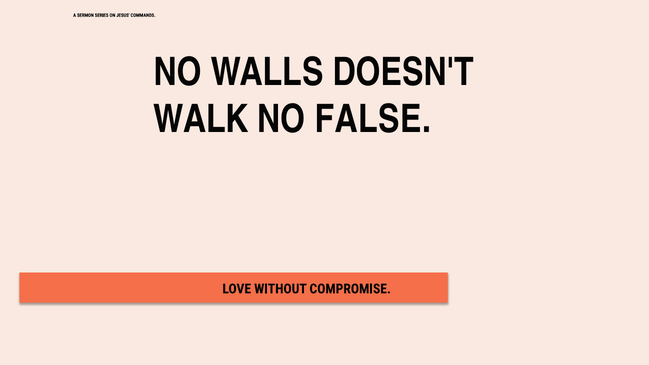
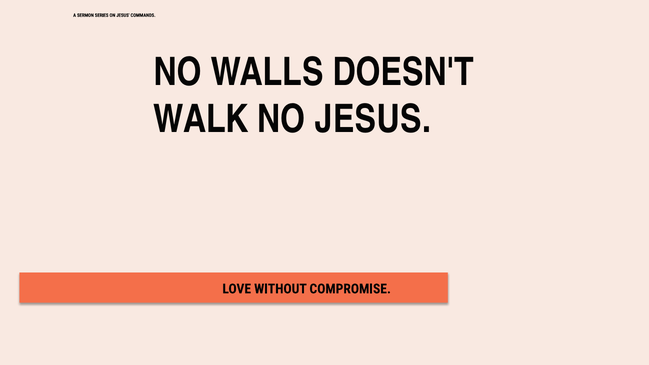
NO FALSE: FALSE -> JESUS (373, 120)
